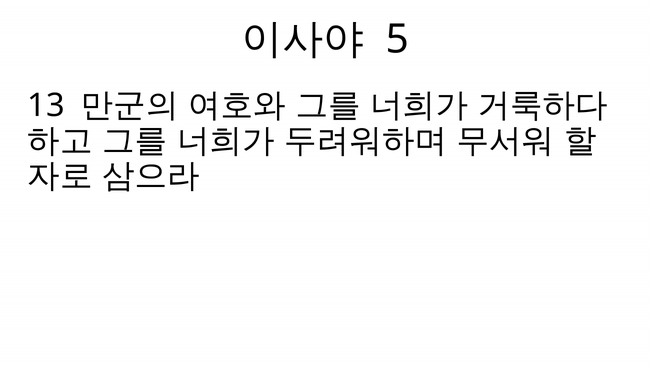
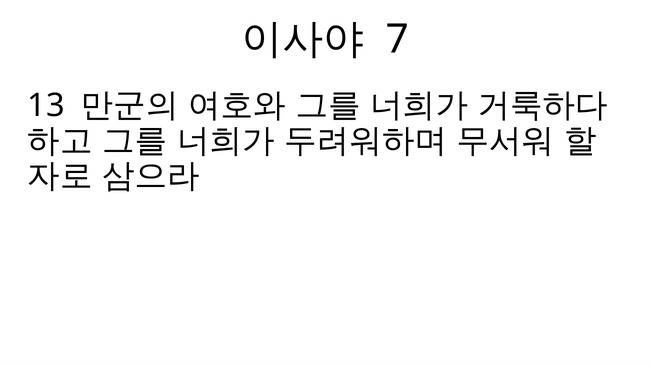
5: 5 -> 7 (397, 39)
